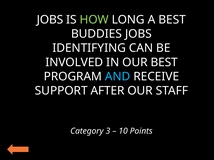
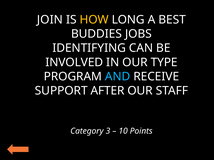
JOBS: JOBS -> JOIN (50, 20)
HOW colour: light green -> yellow (94, 20)
OUR BEST: BEST -> TYPE (164, 63)
